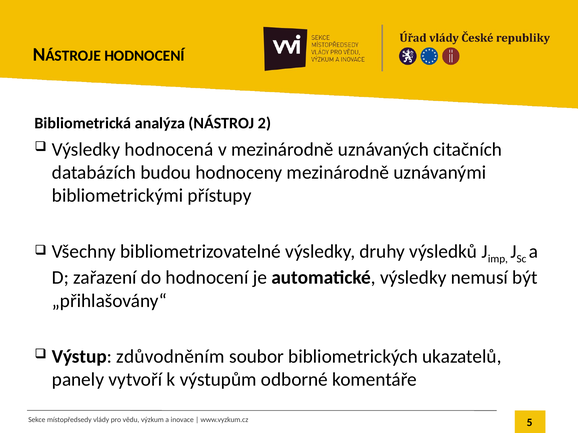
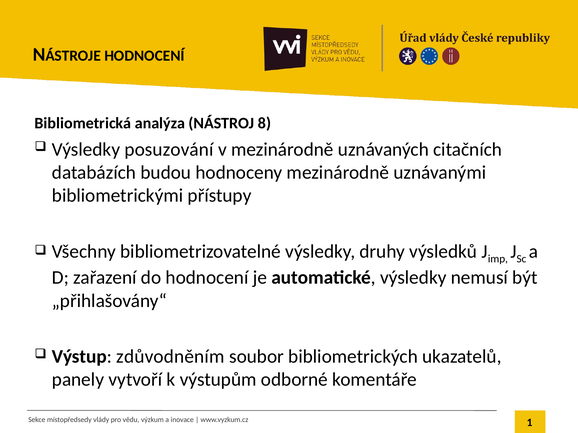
2: 2 -> 8 (264, 123)
hodnocená: hodnocená -> posuzování (169, 149)
5: 5 -> 1 (530, 423)
